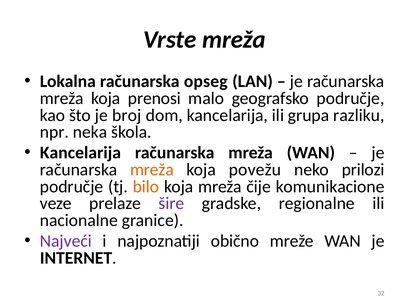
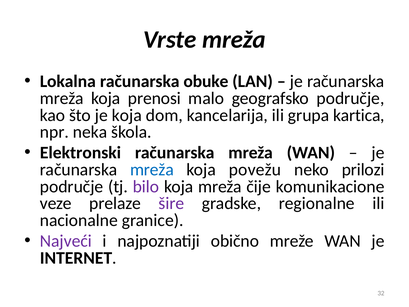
opseg: opseg -> obuke (206, 81)
je broj: broj -> koja (127, 115)
razliku: razliku -> kartica (359, 115)
Kancelarija: Kancelarija -> Elektronski (80, 153)
mreža colour: orange -> blue (152, 170)
bilo colour: orange -> purple (146, 186)
